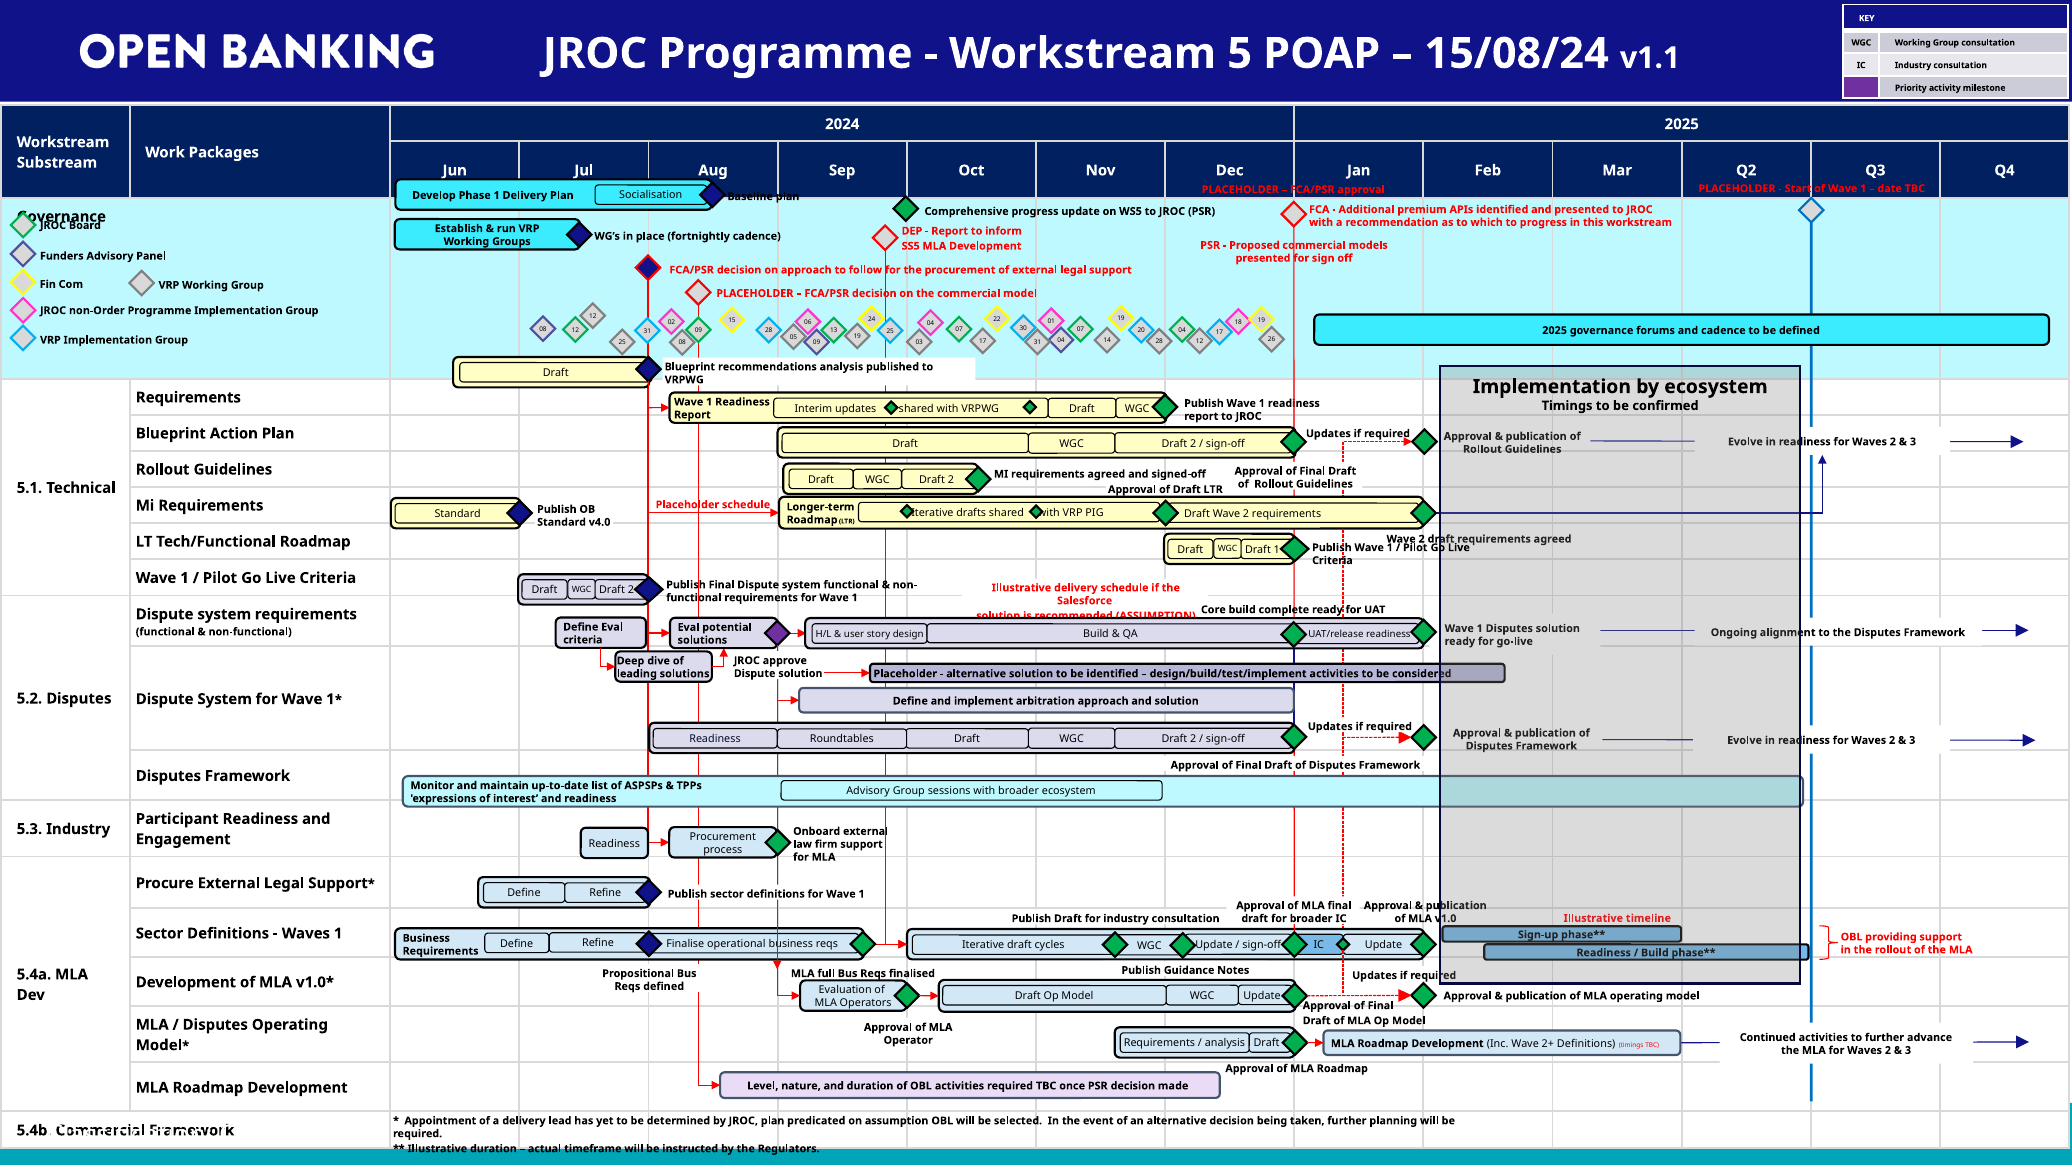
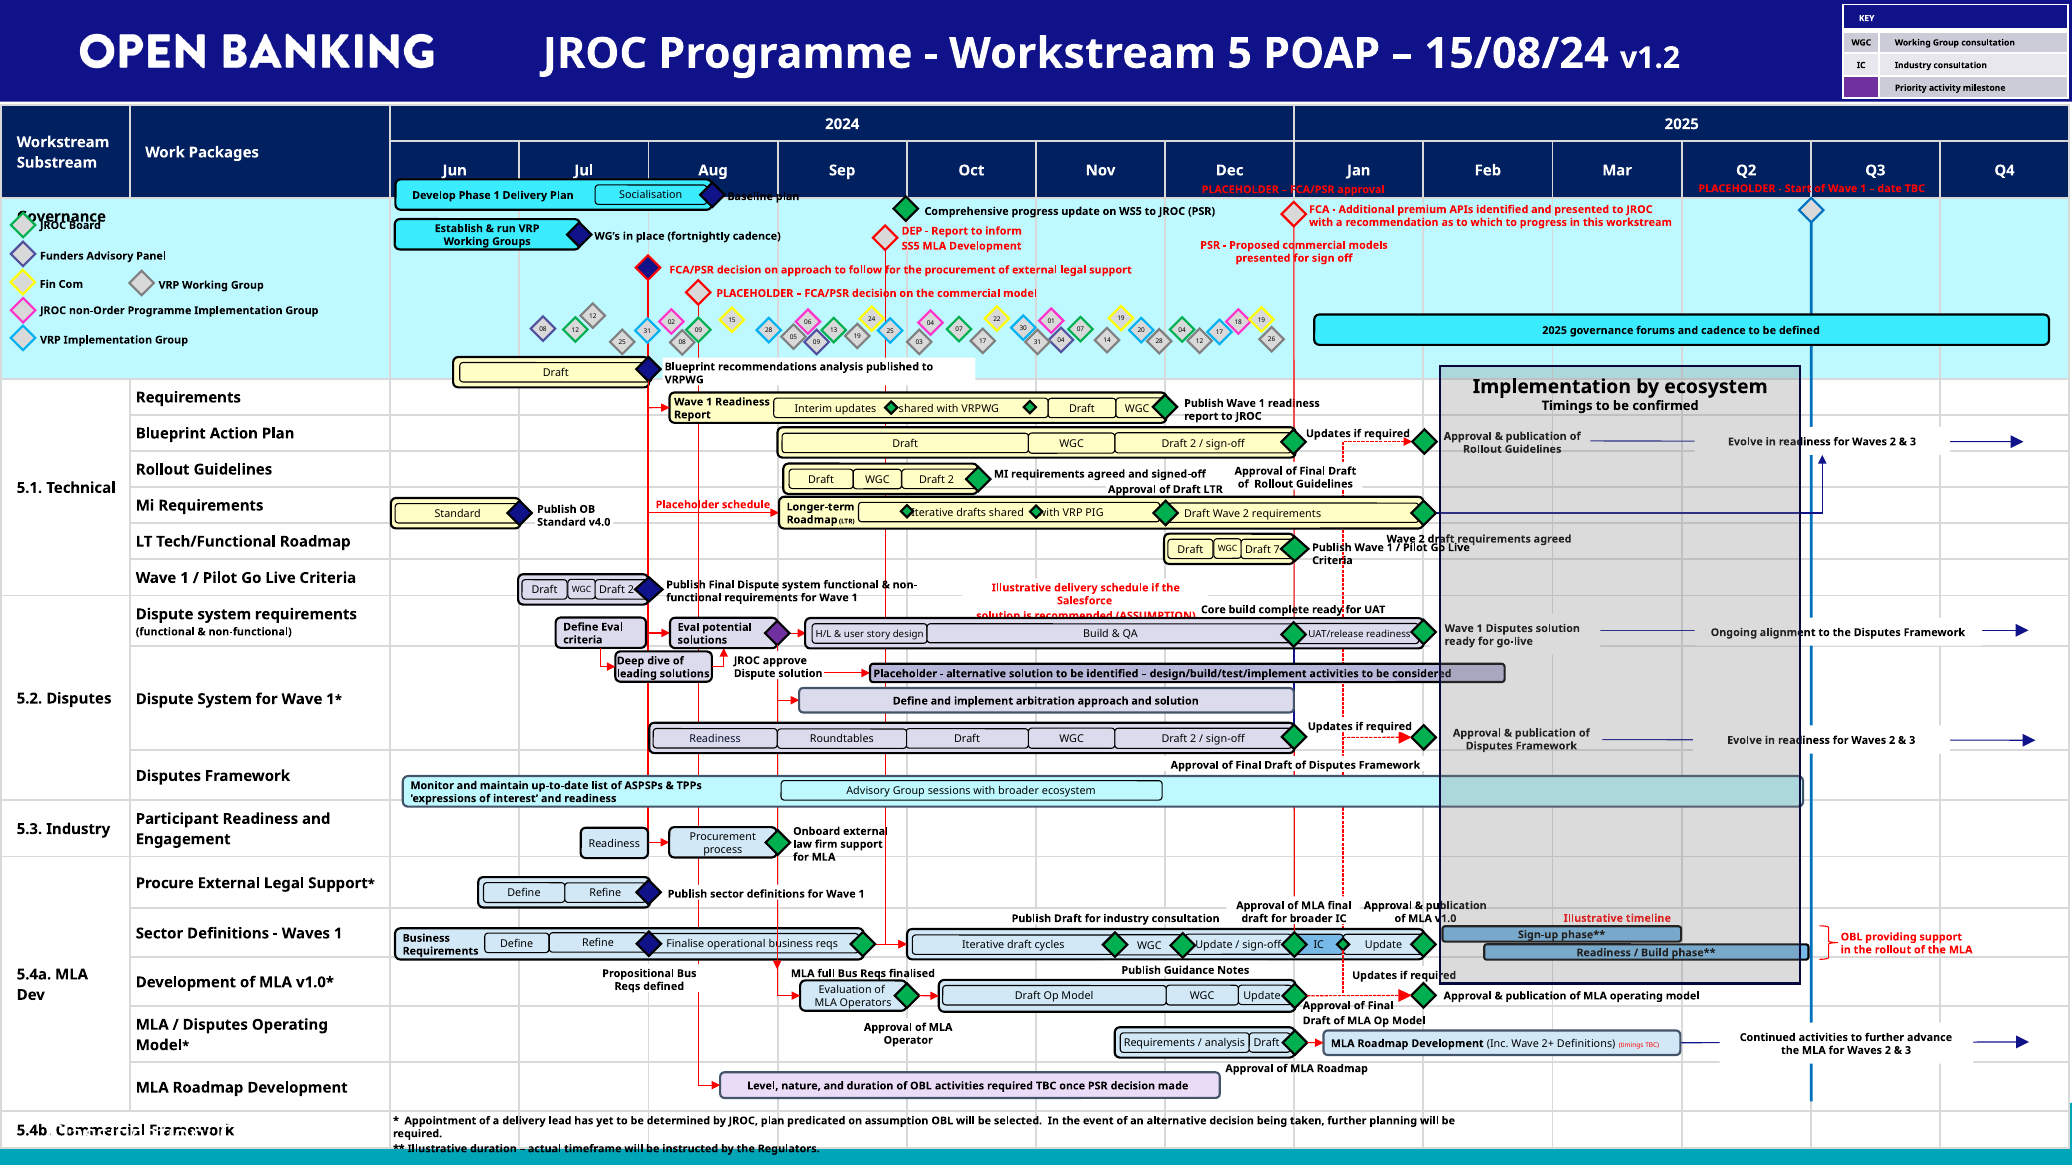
v1.1: v1.1 -> v1.2 (1650, 58)
Draft 1: 1 -> 7 (1277, 550)
